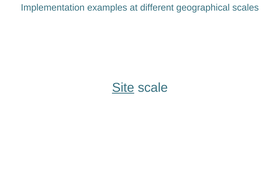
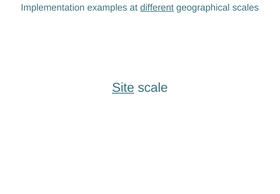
different underline: none -> present (157, 8)
